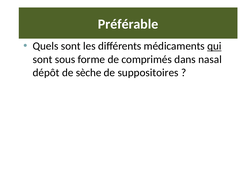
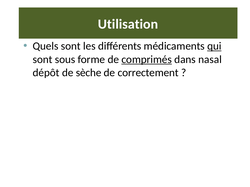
Préférable: Préférable -> Utilisation (128, 24)
comprimés underline: none -> present (147, 60)
suppositoires: suppositoires -> correctement (148, 73)
